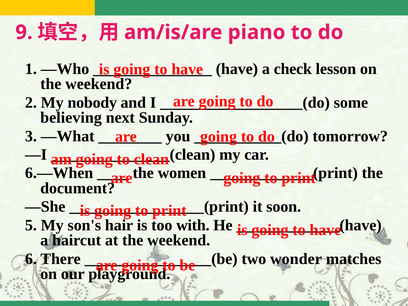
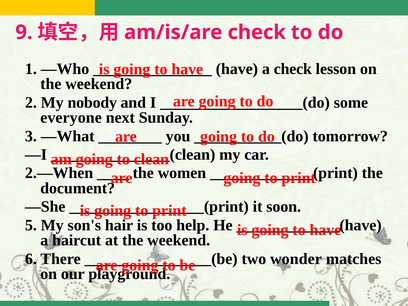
piano: piano -> check (257, 32)
believing: believing -> everyone (71, 118)
6.—When: 6.—When -> 2.—When (59, 173)
with: with -> help (193, 225)
